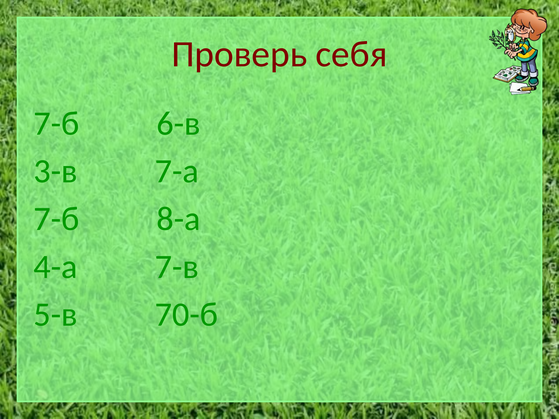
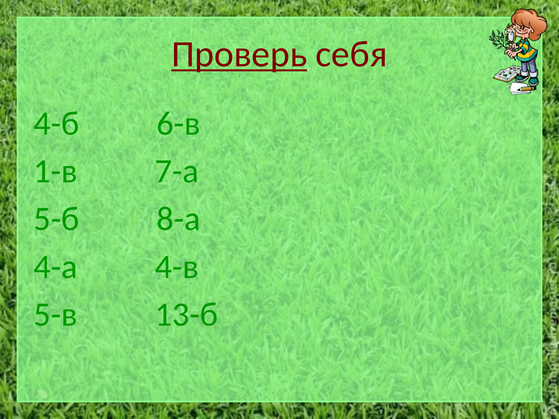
Проверь underline: none -> present (239, 54)
7-б: 7-б -> 4-б (56, 124)
3-в: 3-в -> 1-в (56, 171)
7-б: 7-б -> 5-б (56, 219)
7-в: 7-в -> 4-в (177, 267)
70-б: 70-б -> 13-б (186, 315)
